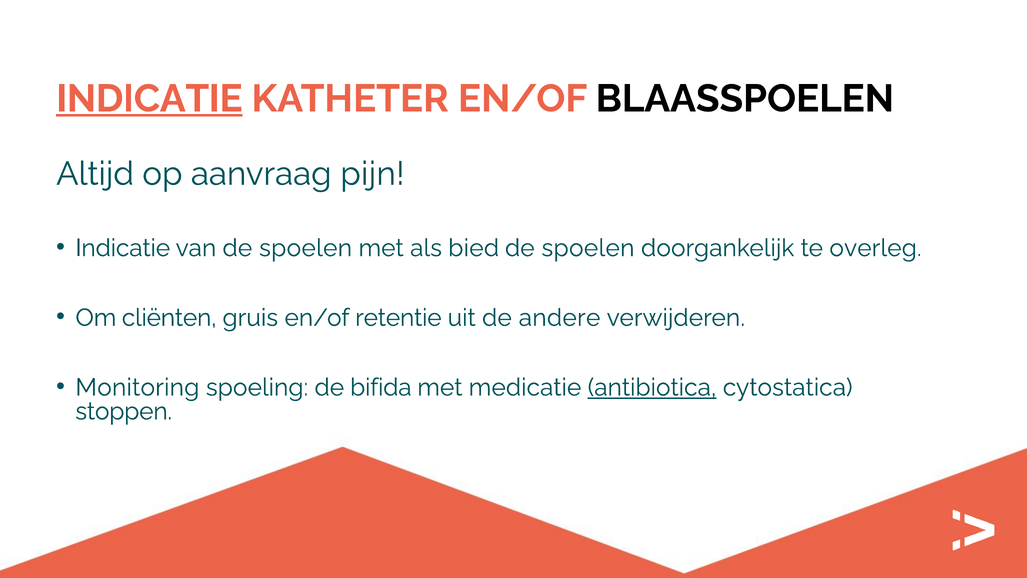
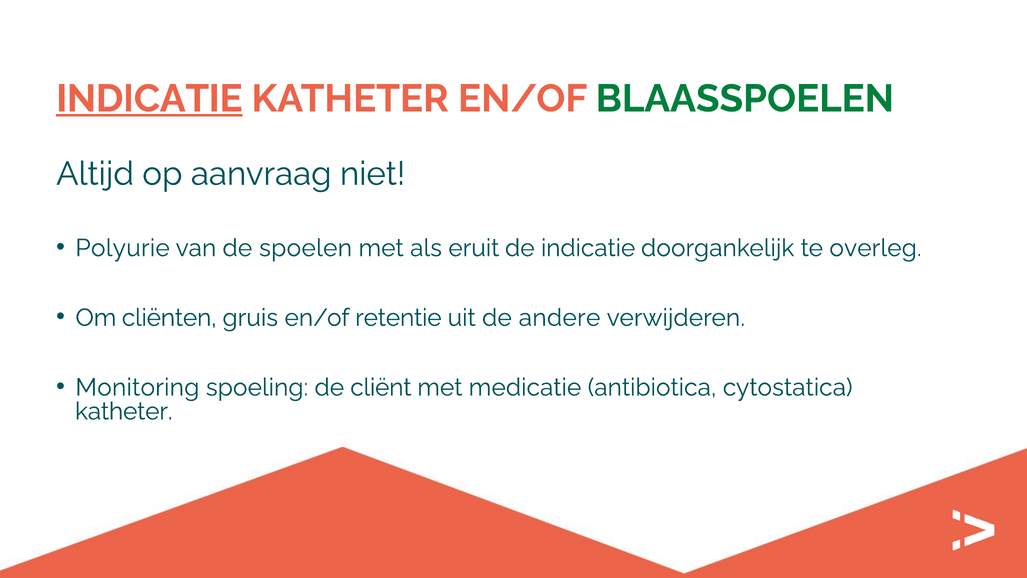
BLAASSPOELEN colour: black -> green (745, 99)
pijn: pijn -> niet (373, 174)
Indicatie: Indicatie -> Polyurie (123, 248)
bied: bied -> eruit (474, 248)
spoelen: spoelen -> indicatie (588, 248)
bifida: bifida -> cliënt (381, 387)
antibiotica underline: present -> none (652, 387)
stoppen: stoppen -> katheter (124, 411)
